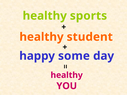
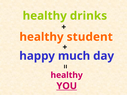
sports: sports -> drinks (88, 16)
some: some -> much (74, 56)
YOU underline: none -> present (67, 86)
